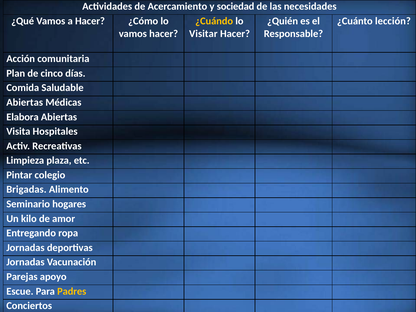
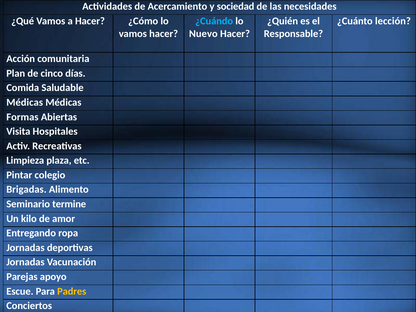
¿Cuándo colour: yellow -> light blue (214, 21)
Visitar: Visitar -> Nuevo (203, 34)
Abiertas: Abiertas -> Médicas (25, 102)
Elabora: Elabora -> Formas (22, 117)
hogares: hogares -> termine (69, 204)
